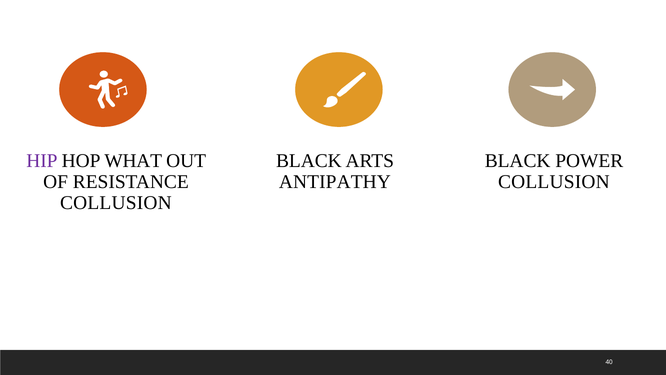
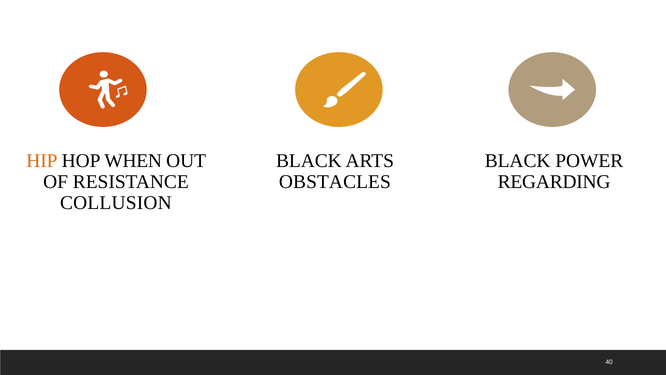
HIP colour: purple -> orange (42, 160)
WHAT: WHAT -> WHEN (133, 160)
ANTIPATHY: ANTIPATHY -> OBSTACLES (335, 181)
COLLUSION: COLLUSION -> REGARDING (554, 181)
